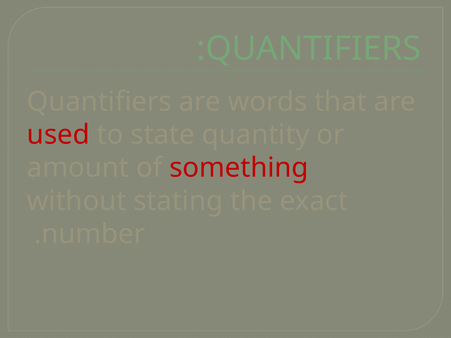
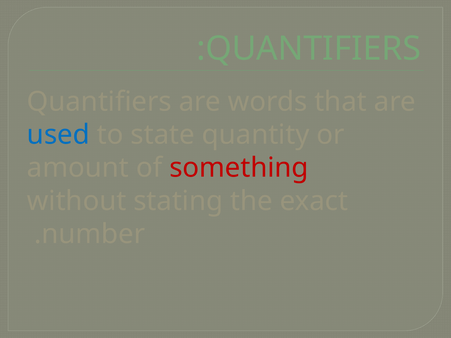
used colour: red -> blue (58, 135)
